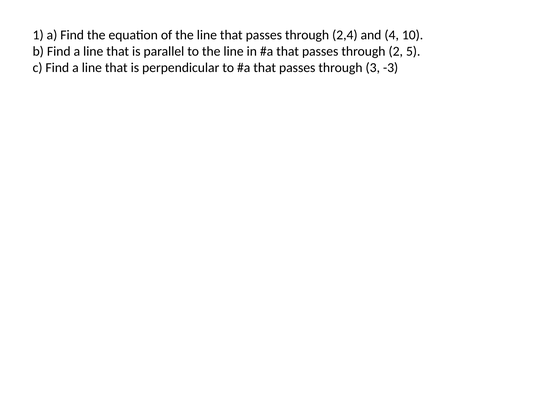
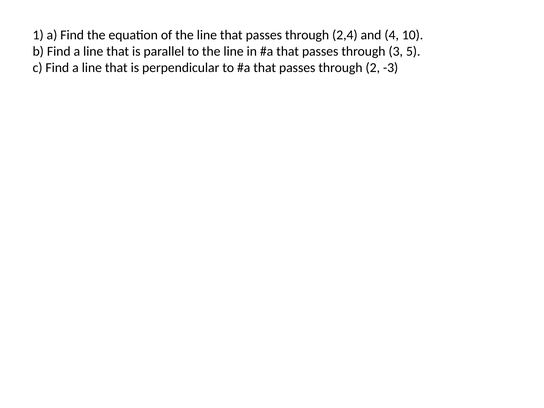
2: 2 -> 3 (396, 51)
3: 3 -> 2 (373, 68)
